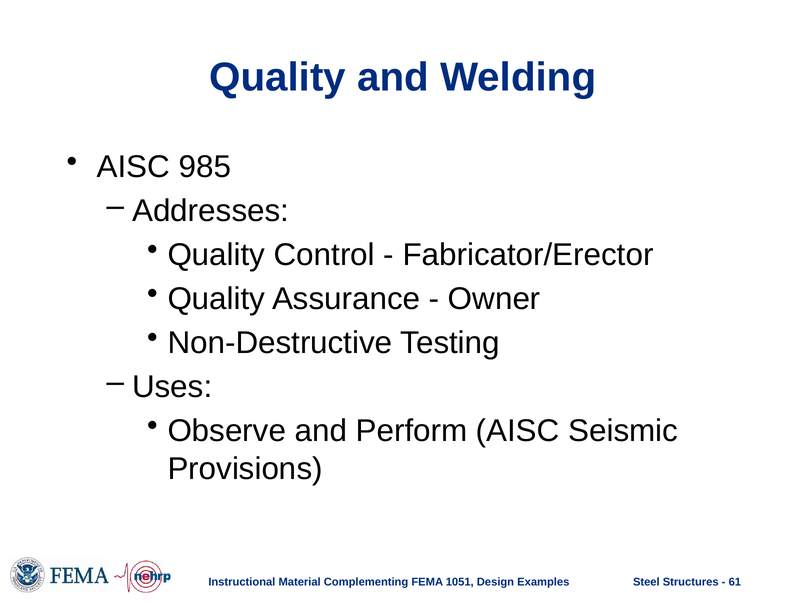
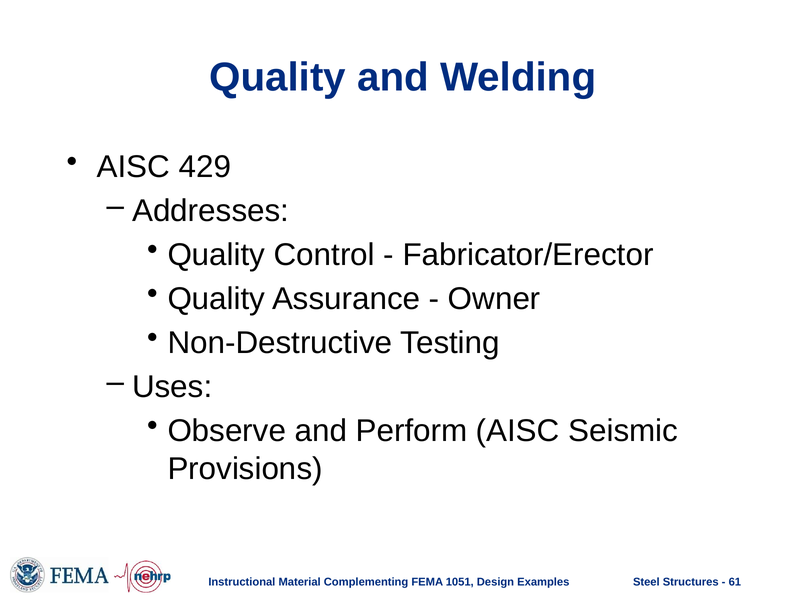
985: 985 -> 429 (205, 167)
